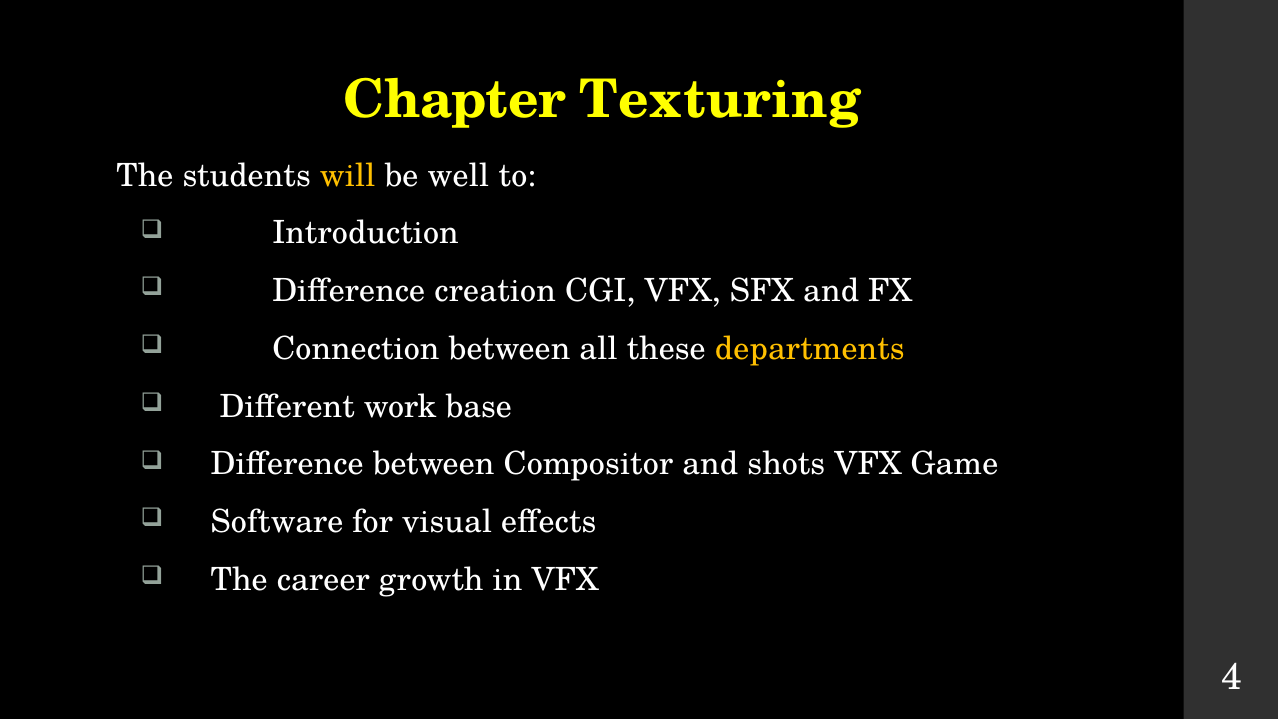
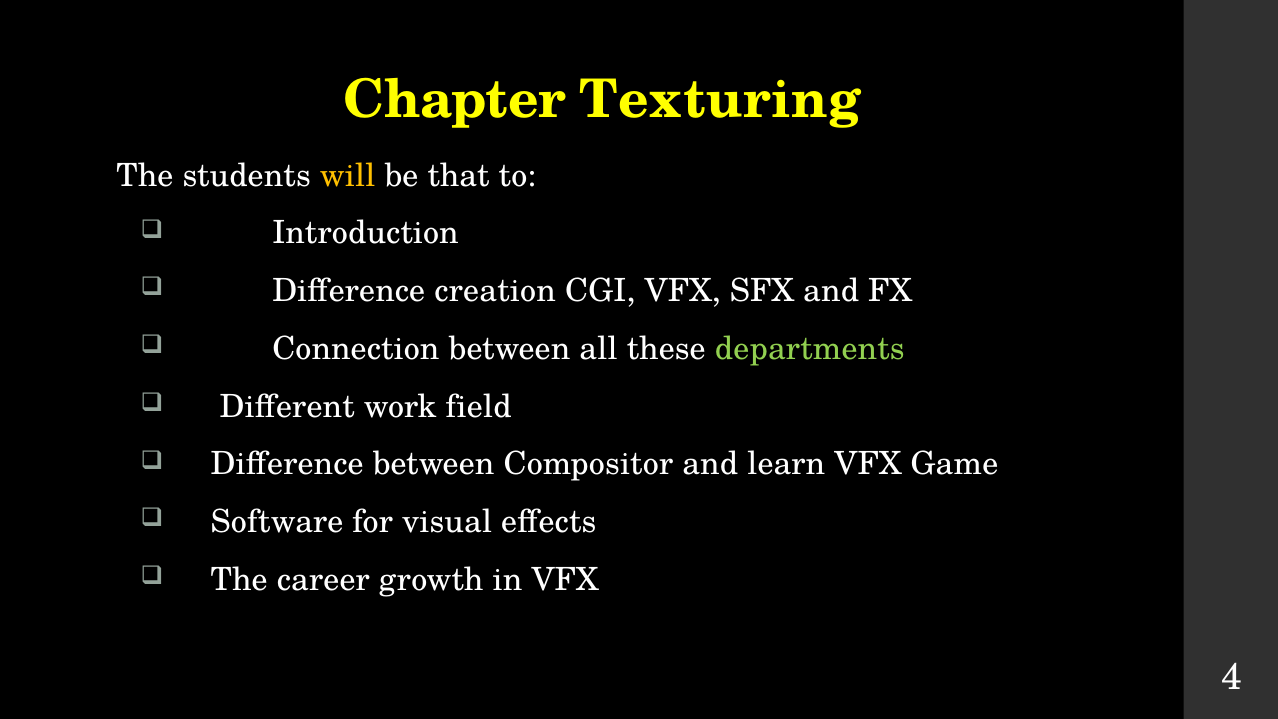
well: well -> that (459, 176)
departments colour: yellow -> light green (810, 349)
base: base -> field (479, 407)
shots: shots -> learn (786, 464)
